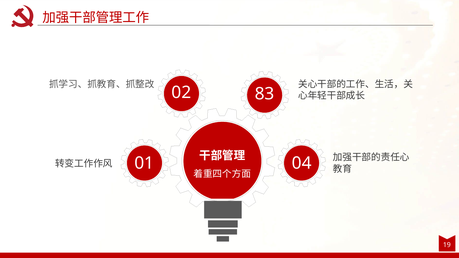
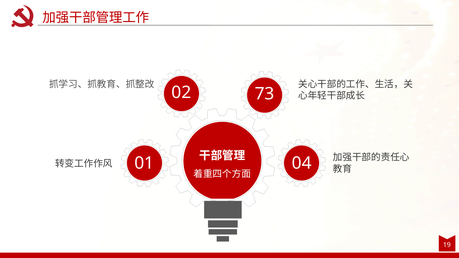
83: 83 -> 73 (265, 94)
